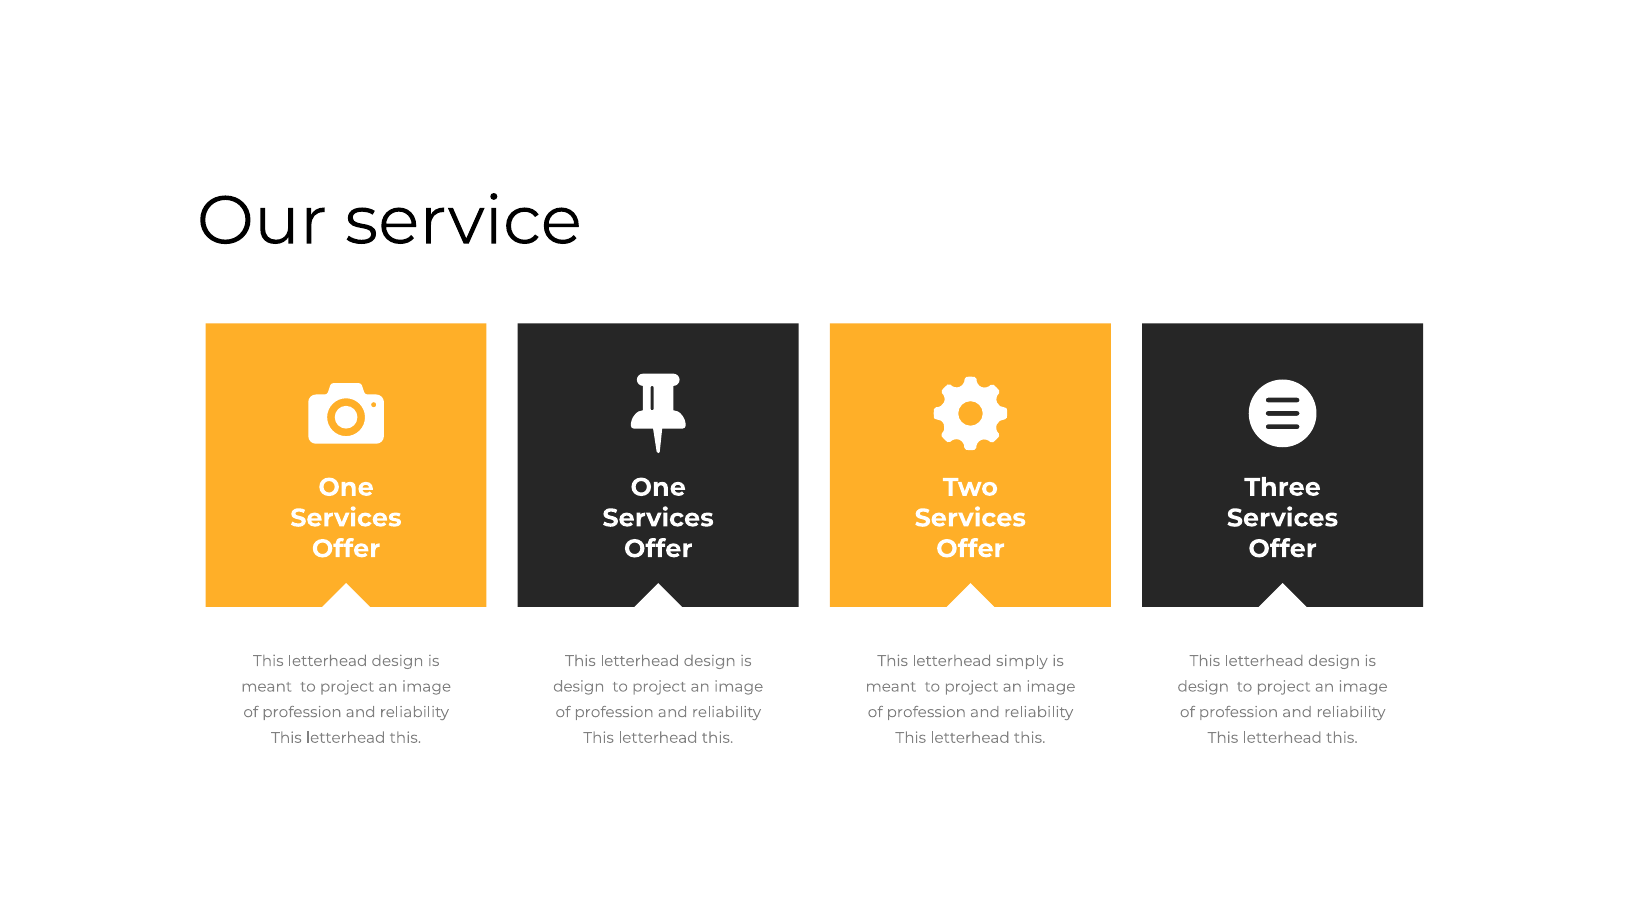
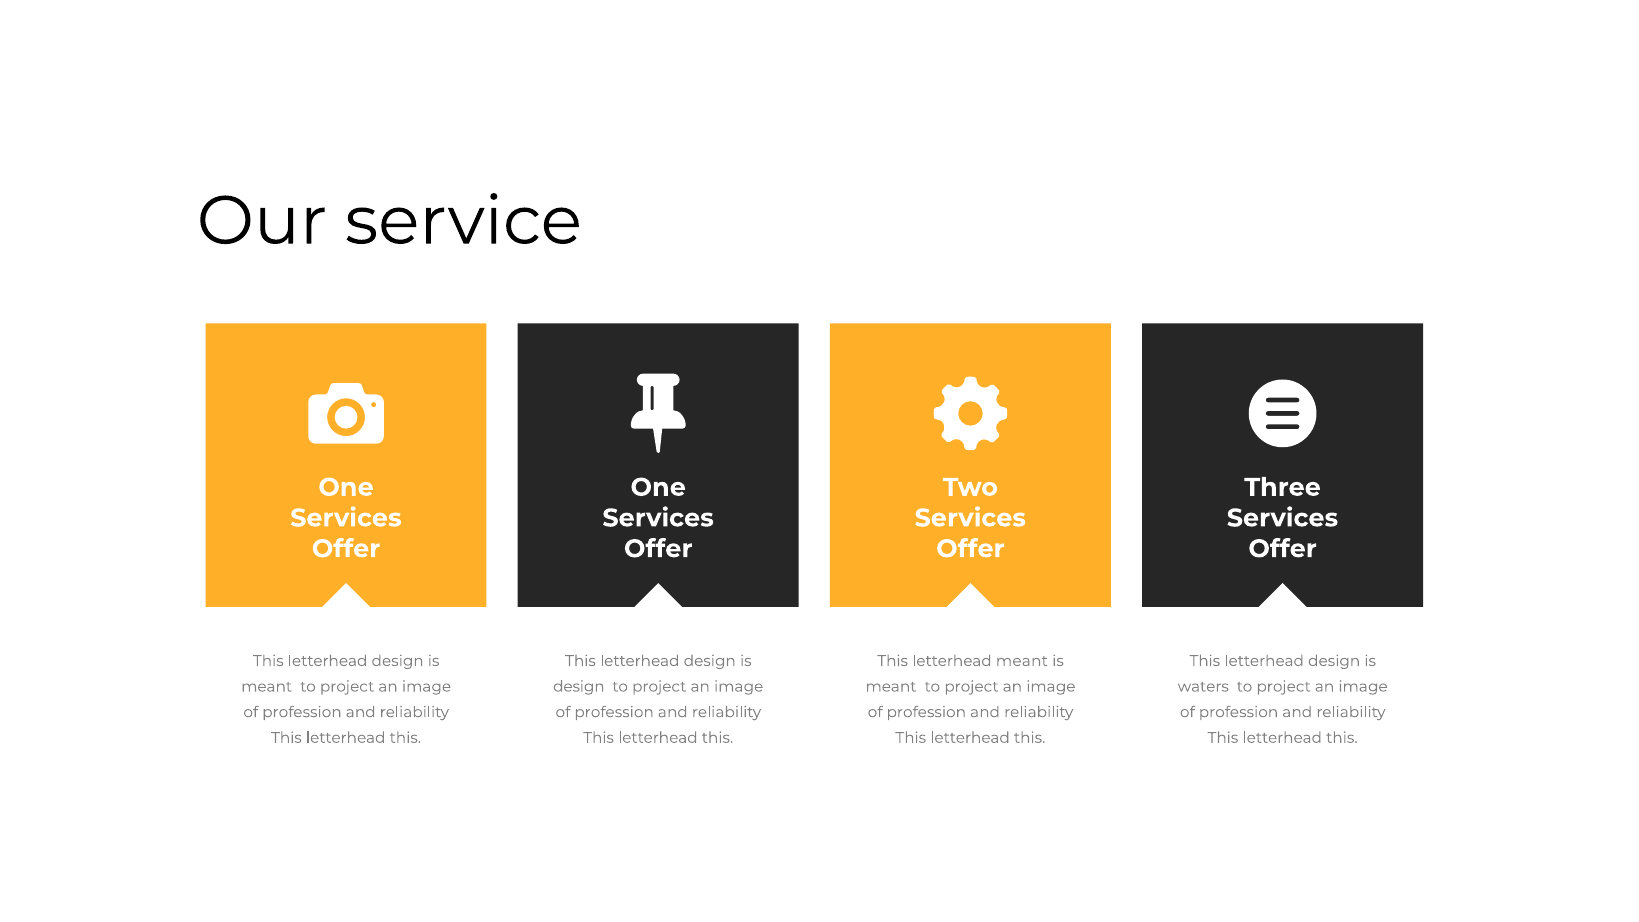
letterhead simply: simply -> meant (1022, 661)
design: design -> waters (1203, 686)
